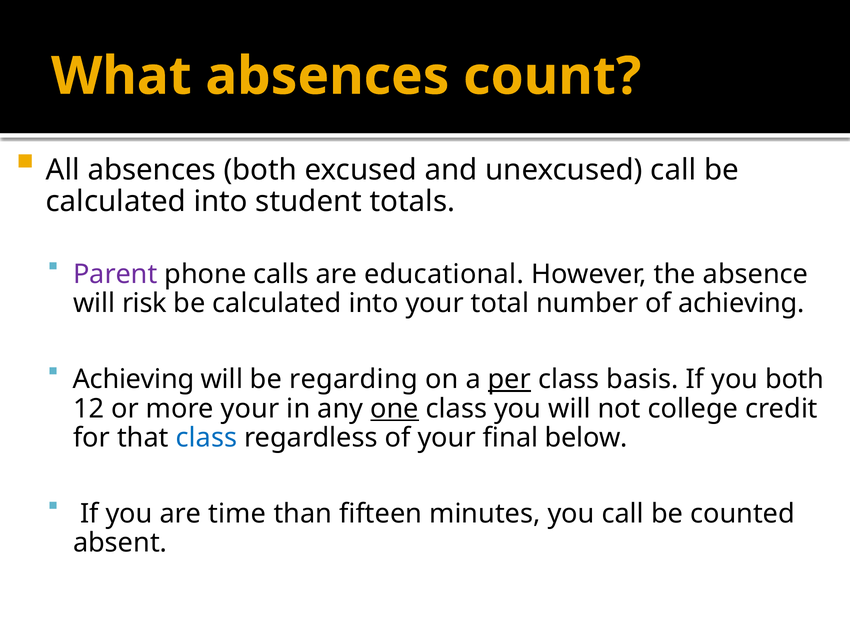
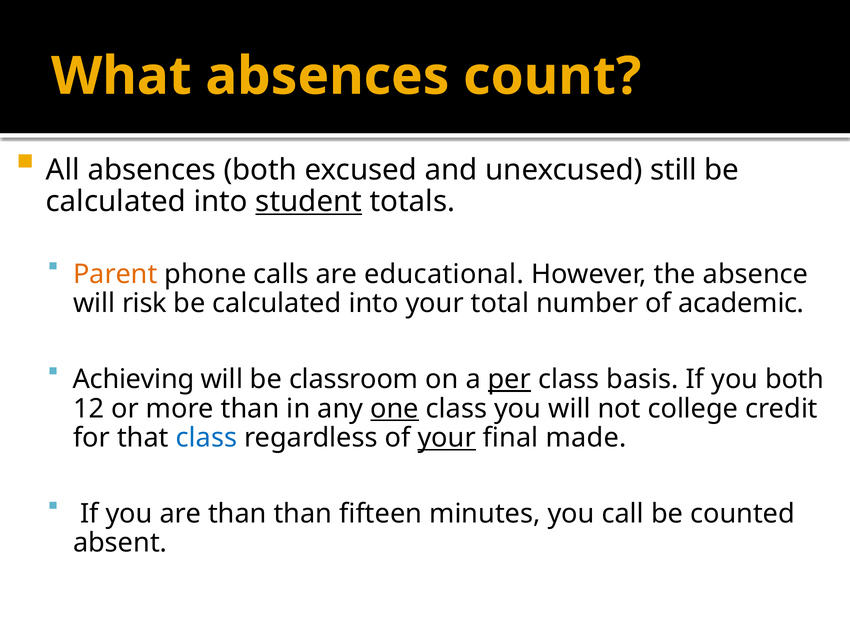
unexcused call: call -> still (674, 170)
student underline: none -> present (309, 202)
Parent colour: purple -> orange (115, 274)
of achieving: achieving -> academic (741, 304)
regarding: regarding -> classroom (354, 380)
more your: your -> than (250, 409)
your underline: none -> present (447, 438)
below: below -> made (586, 438)
are time: time -> than (237, 514)
